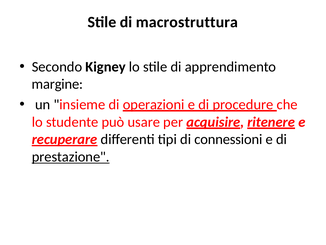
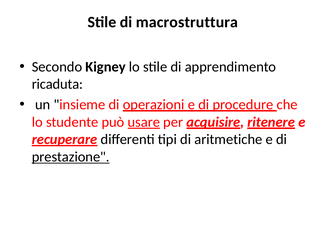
margine: margine -> ricaduta (57, 84)
usare underline: none -> present (144, 122)
connessioni: connessioni -> aritmetiche (228, 139)
